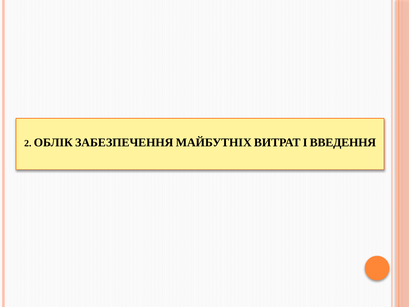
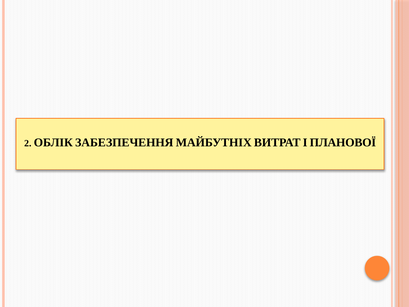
ВВЕДЕННЯ: ВВЕДЕННЯ -> ПЛАНОВОЇ (343, 142)
